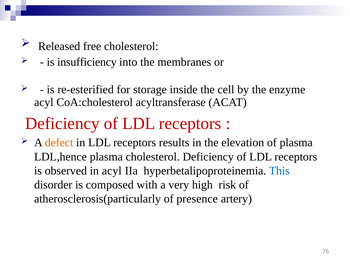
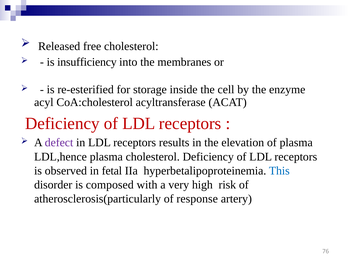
defect colour: orange -> purple (59, 142)
in acyl: acyl -> fetal (112, 170)
presence: presence -> response (197, 198)
